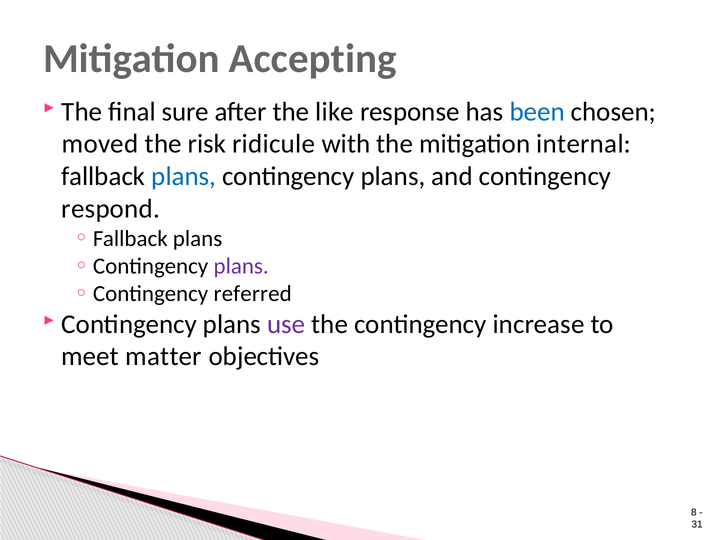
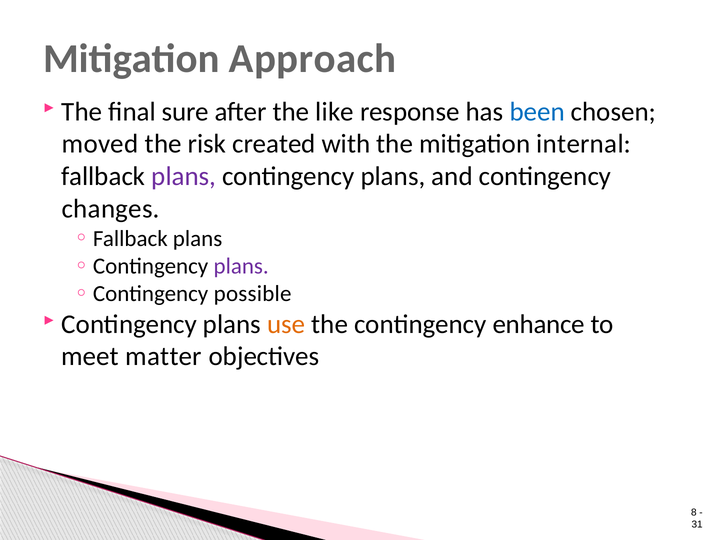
Accepting: Accepting -> Approach (313, 59)
ridicule: ridicule -> created (274, 144)
plans colour: blue -> purple (184, 176)
respond: respond -> changes (111, 209)
referred: referred -> possible (253, 294)
use colour: purple -> orange (286, 324)
increase: increase -> enhance (539, 324)
